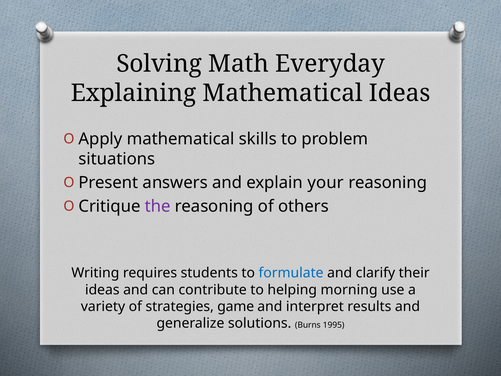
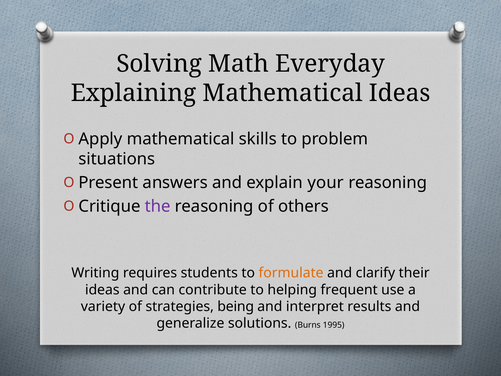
formulate colour: blue -> orange (291, 273)
morning: morning -> frequent (349, 290)
game: game -> being (236, 306)
